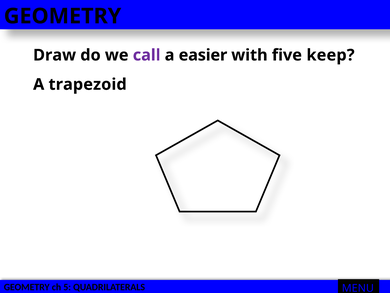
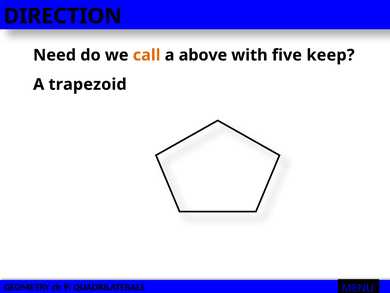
GEOMETRY: GEOMETRY -> DIRECTION (63, 16)
Draw: Draw -> Need (55, 55)
call colour: purple -> orange (147, 55)
easier: easier -> above (203, 55)
5: 5 -> 9 (67, 287)
